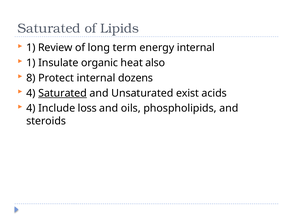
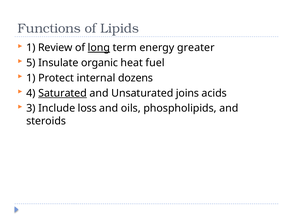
Saturated: Saturated -> Functions (49, 28)
long underline: none -> present (99, 48)
energy internal: internal -> greater (196, 48)
1: 1 -> 5 (31, 63)
also: also -> fuel (155, 63)
8: 8 -> 1 (31, 78)
exist: exist -> joins (187, 93)
4: 4 -> 3 (31, 108)
